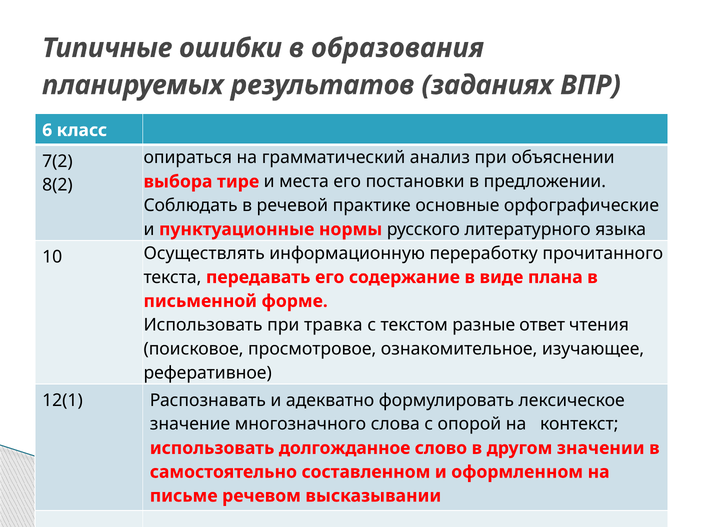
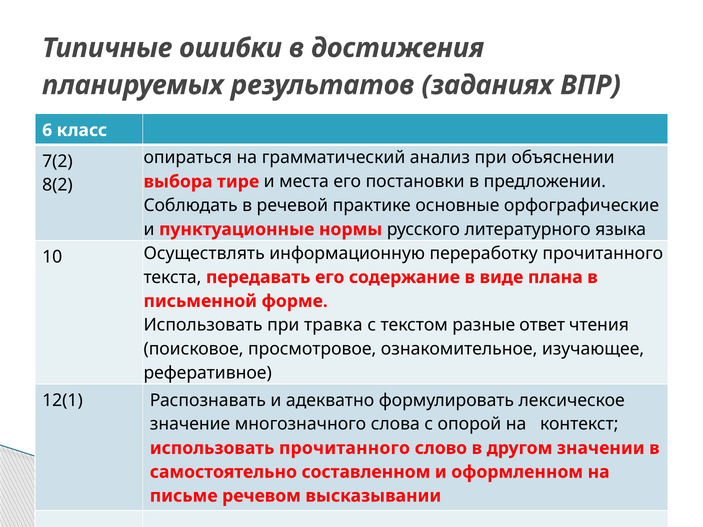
образования: образования -> достижения (398, 48)
использовать долгожданное: долгожданное -> прочитанного (344, 448)
